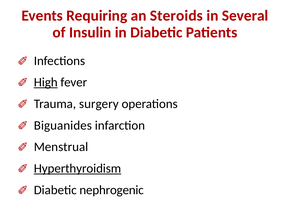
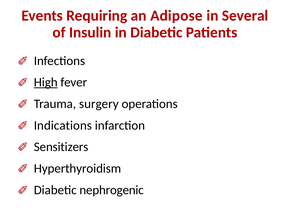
Steroids: Steroids -> Adipose (176, 16)
Biguanides: Biguanides -> Indications (63, 125)
Menstrual: Menstrual -> Sensitizers (61, 147)
Hyperthyroidism underline: present -> none (78, 168)
